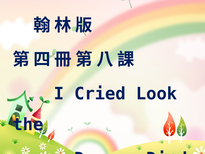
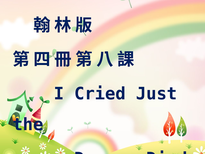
Look: Look -> Just (157, 94)
